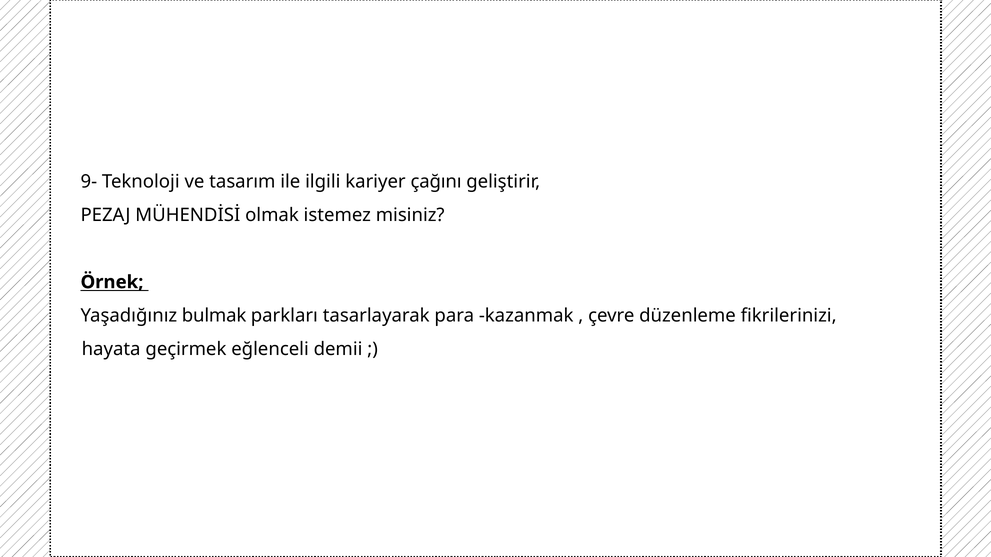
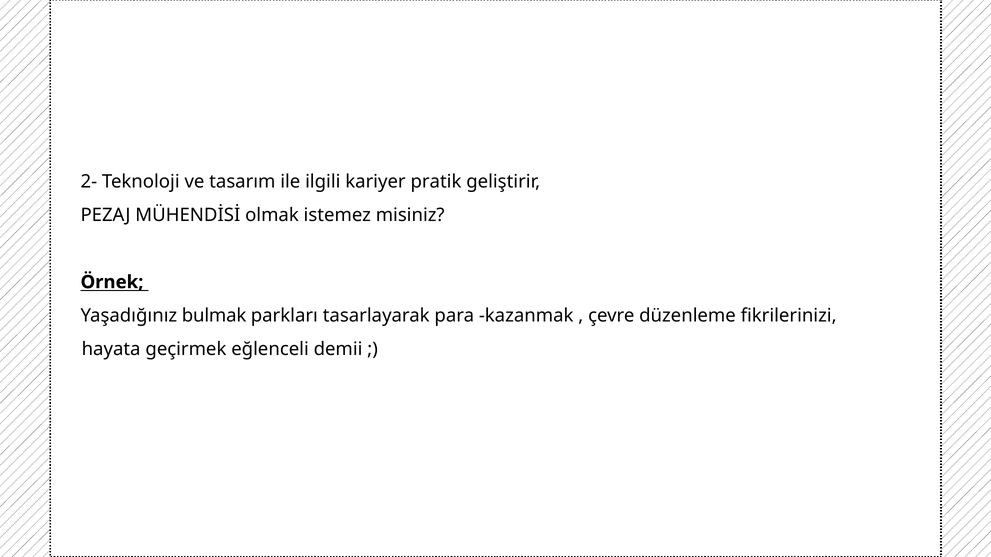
9-: 9- -> 2- (89, 182)
çağını: çağını -> pratik (436, 182)
